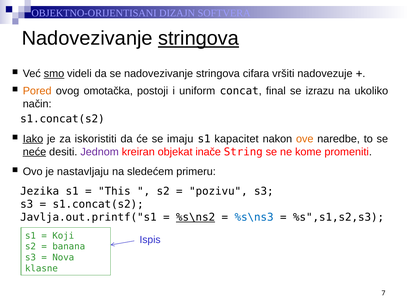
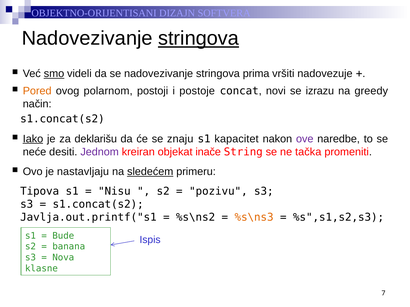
cifara: cifara -> prima (256, 74)
omotačka: omotačka -> polarnom (108, 91)
uniform: uniform -> postoje (197, 91)
final: final -> novi (276, 91)
ukoliko: ukoliko -> greedy (371, 91)
iskoristiti: iskoristiti -> deklarišu (96, 139)
imaju: imaju -> znaju (180, 139)
ove colour: orange -> purple (305, 139)
neće underline: present -> none (34, 152)
kome: kome -> tačka (308, 152)
sledećem underline: none -> present (150, 172)
Jezika: Jezika -> Tipova (40, 192)
This: This -> Nisu (114, 192)
%s\ns2 underline: present -> none (196, 218)
%s\ns3 colour: blue -> orange (254, 218)
Koji: Koji -> Bude (63, 236)
